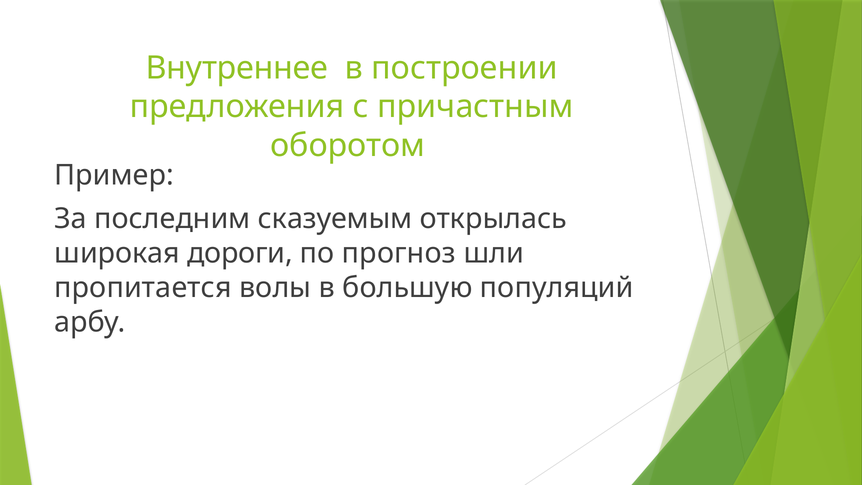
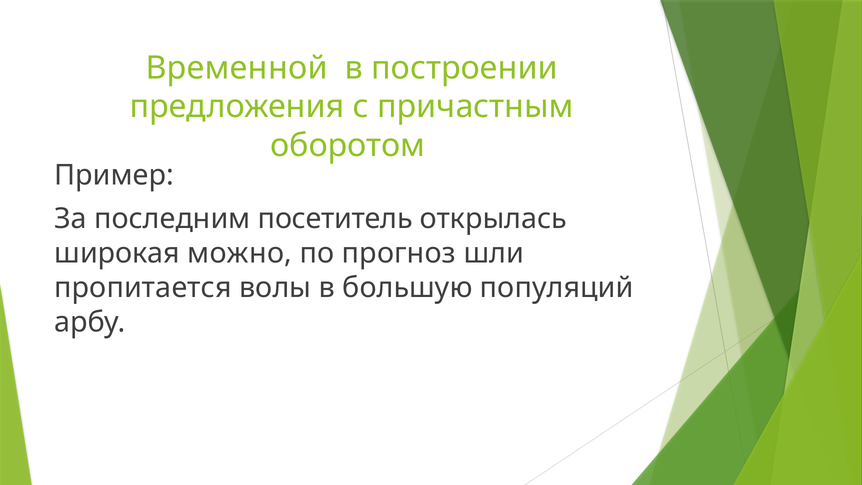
Внутреннее: Внутреннее -> Временной (237, 68)
сказуемым: сказуемым -> посетитель (335, 219)
дороги: дороги -> можно (240, 253)
